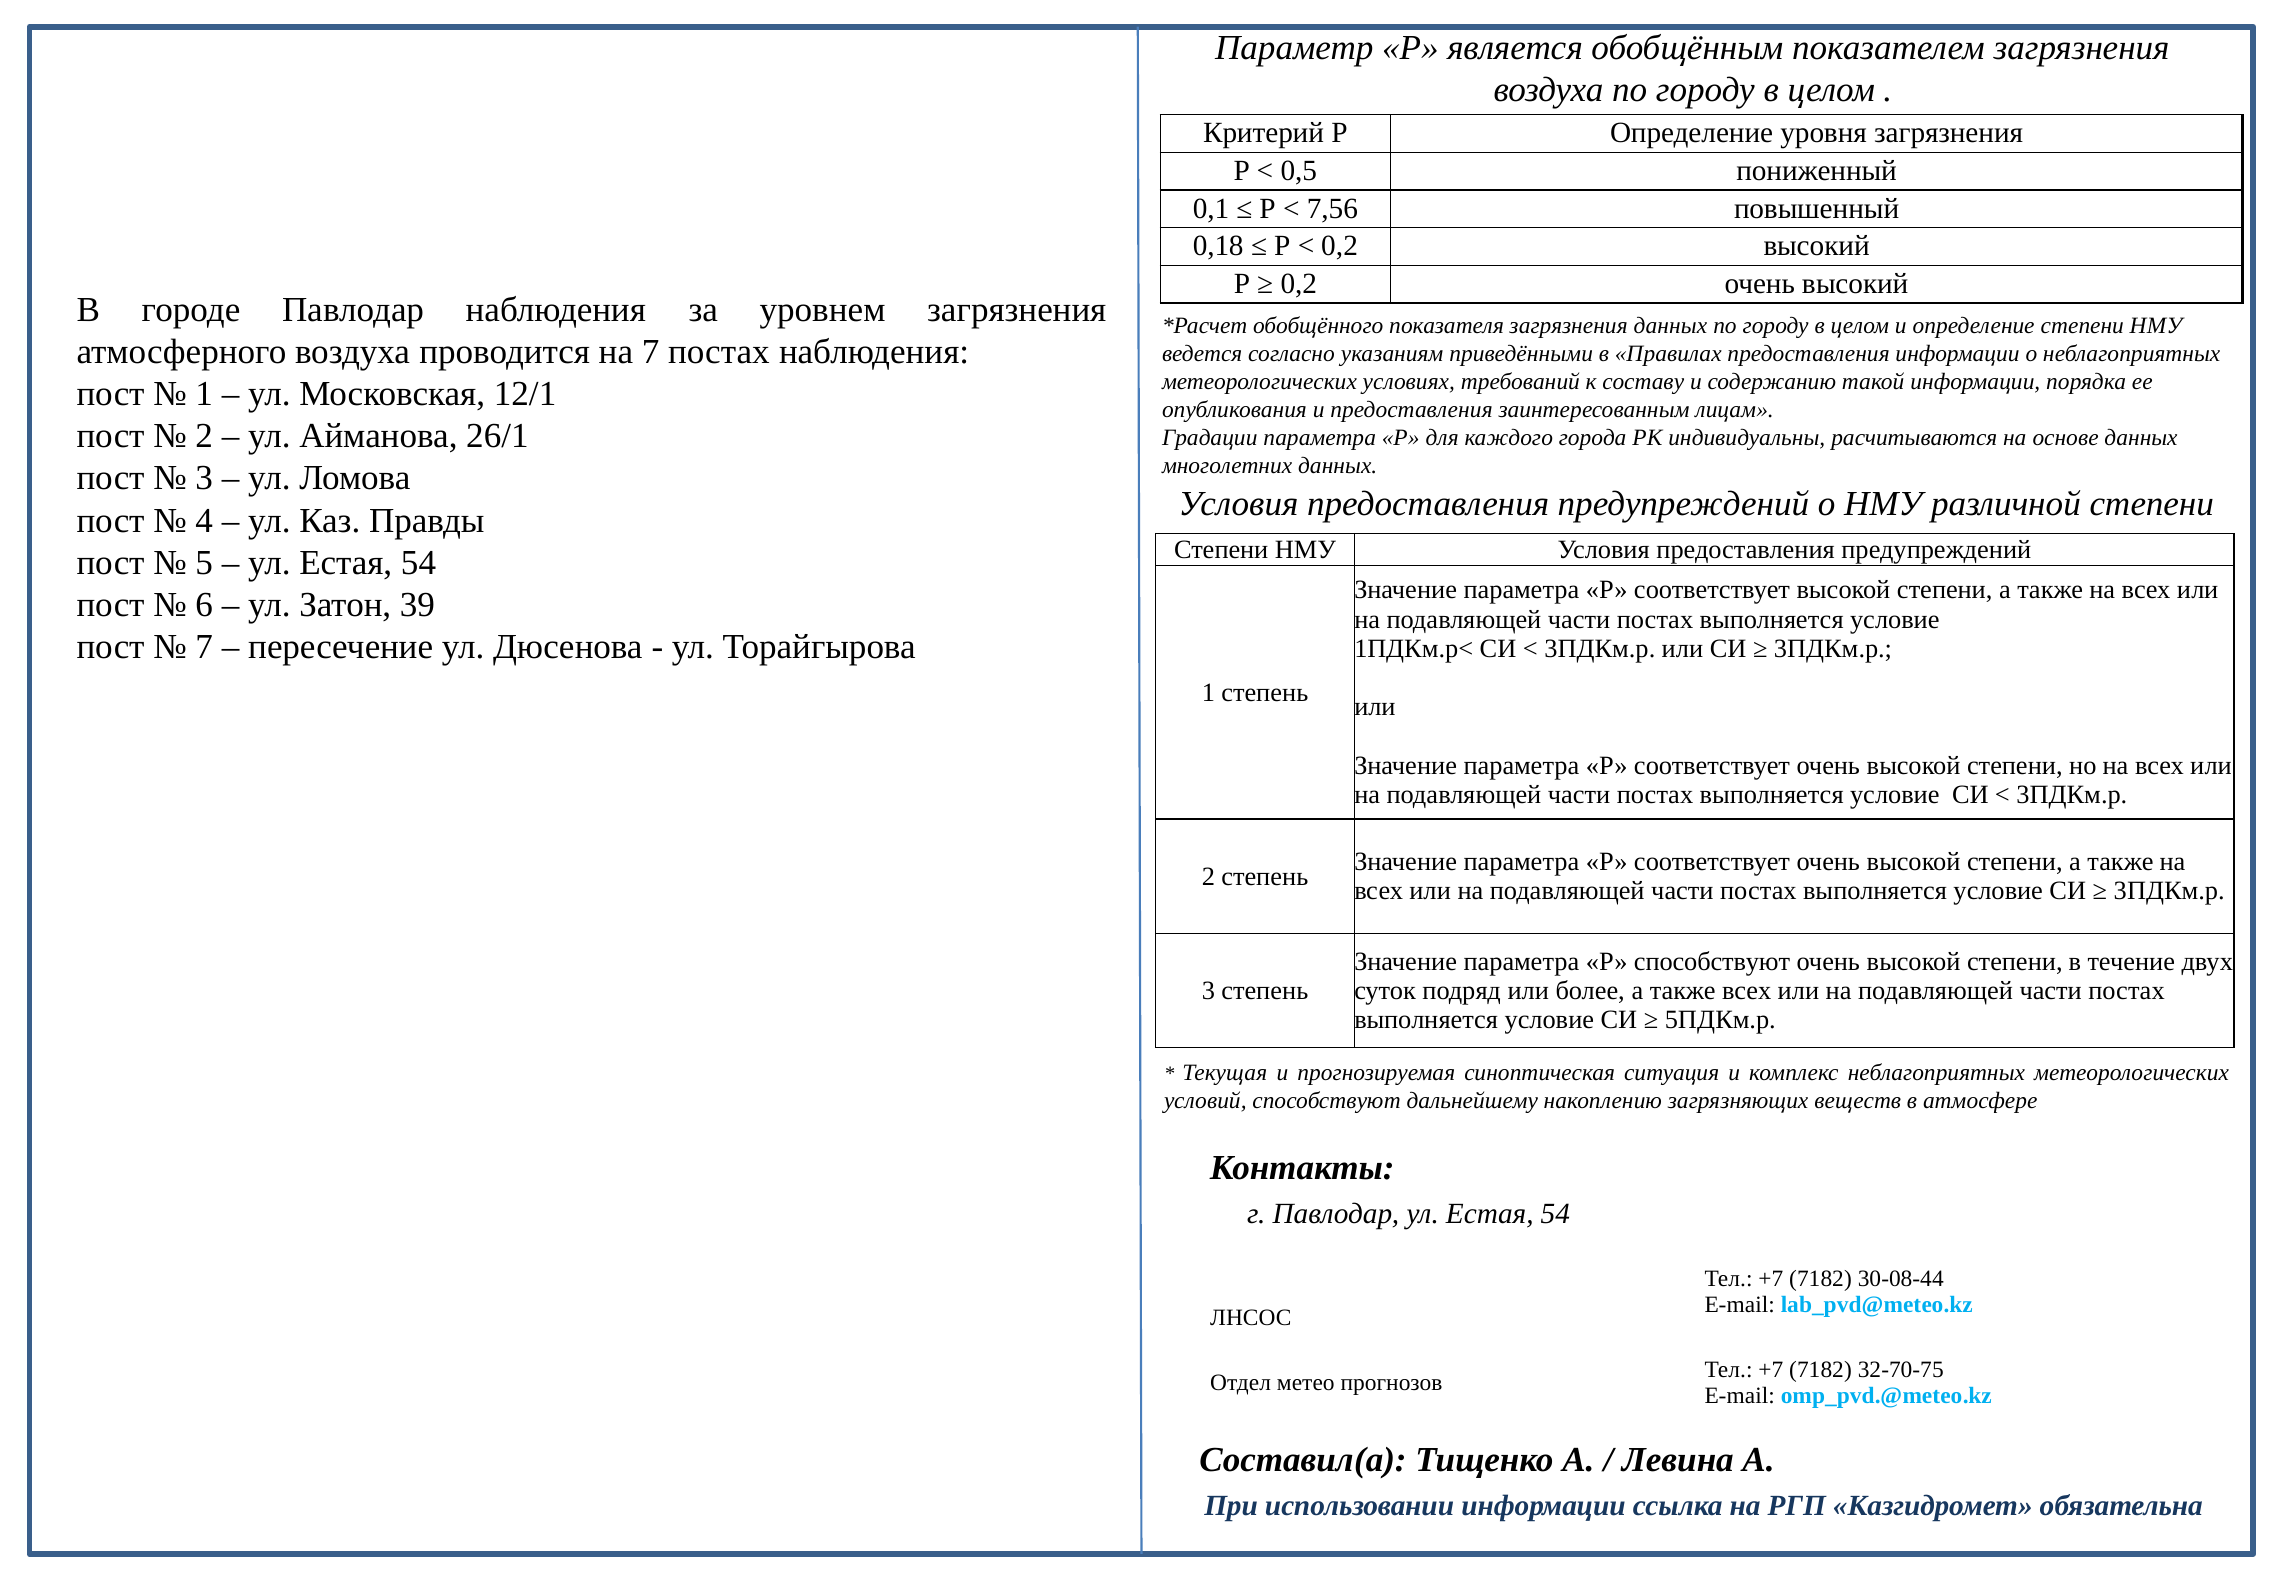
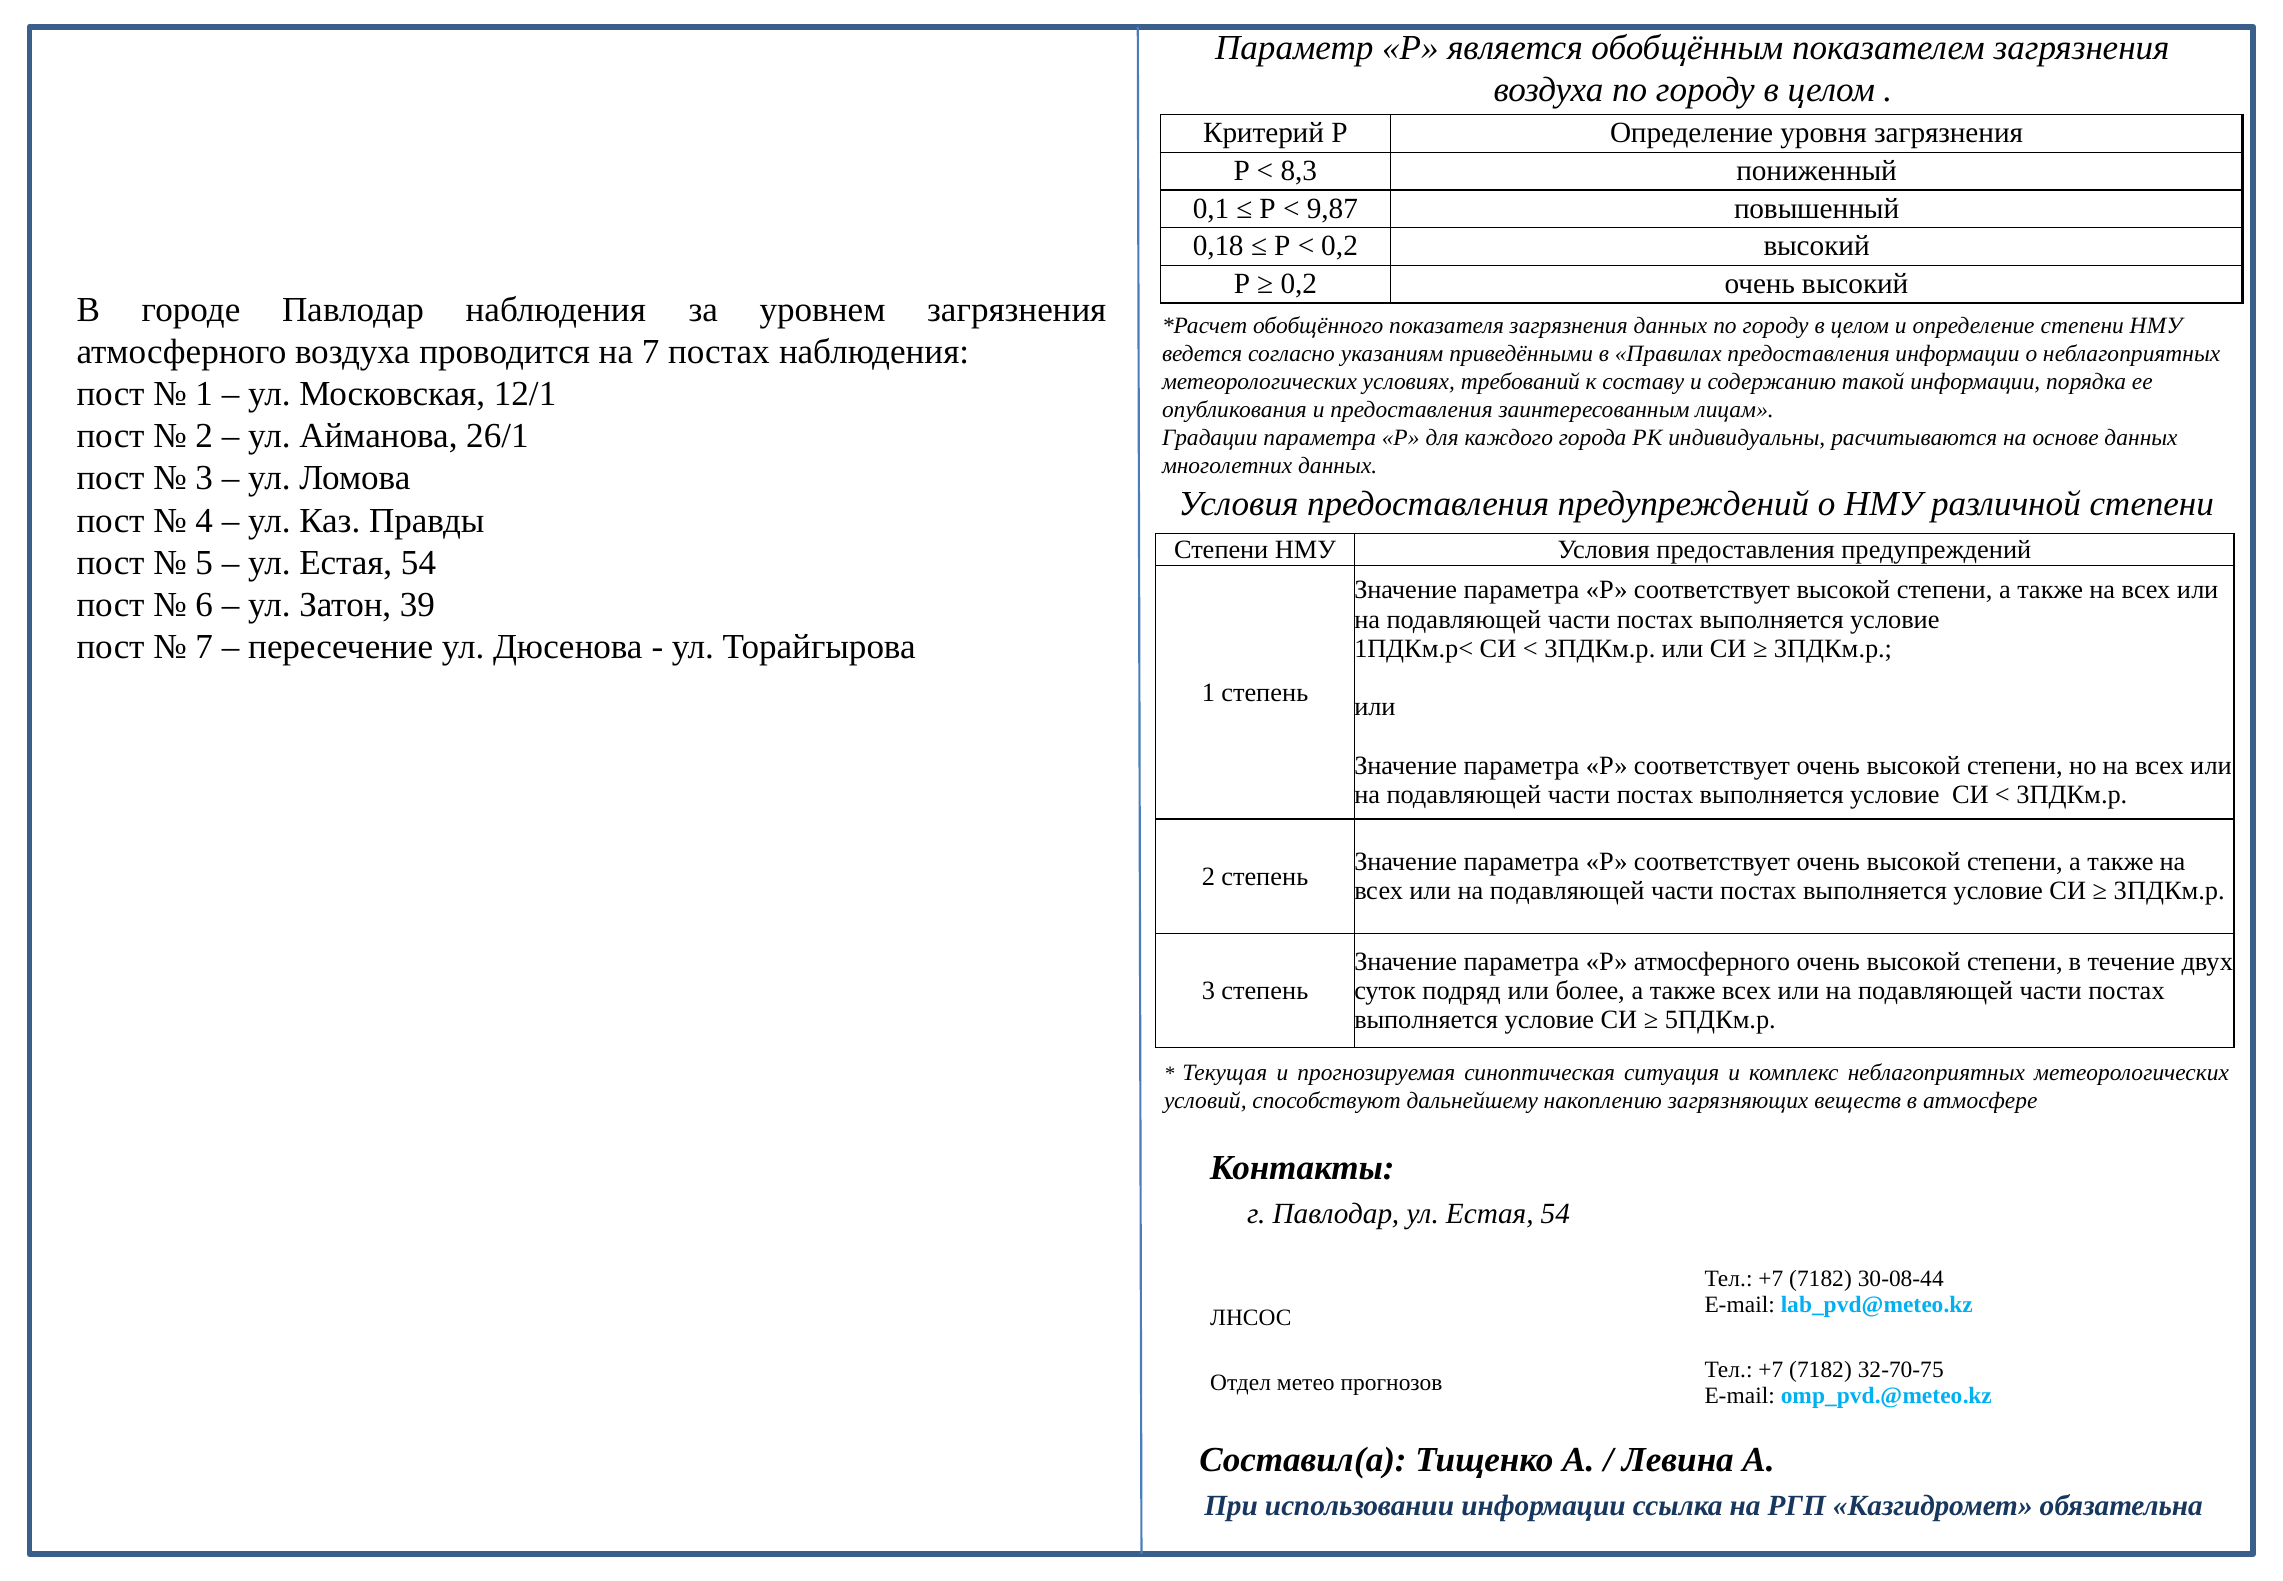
0,5: 0,5 -> 8,3 (1299, 171)
7,56: 7,56 -> 9,87 (1332, 209)
Р способствуют: способствуют -> атмосферного (1712, 961)
